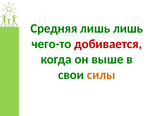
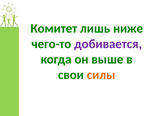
Средняя: Средняя -> Комитет (54, 28)
лишь лишь: лишь -> ниже (128, 28)
добивается colour: red -> purple (108, 44)
